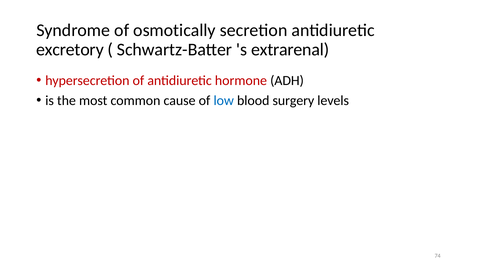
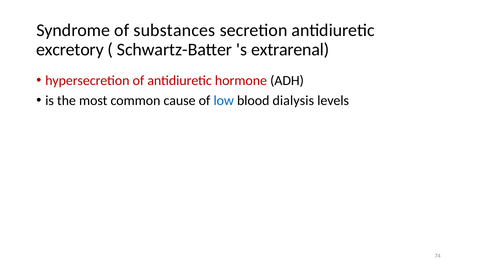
osmotically: osmotically -> substances (174, 30)
surgery: surgery -> dialysis (293, 101)
